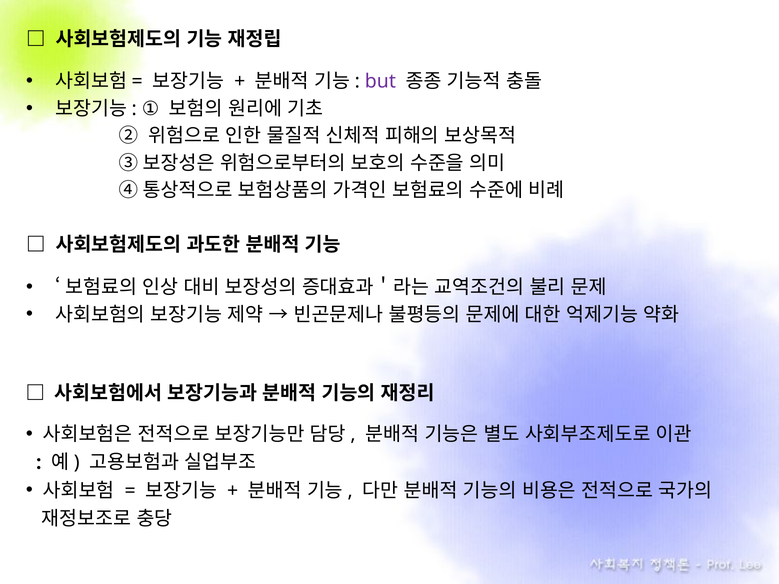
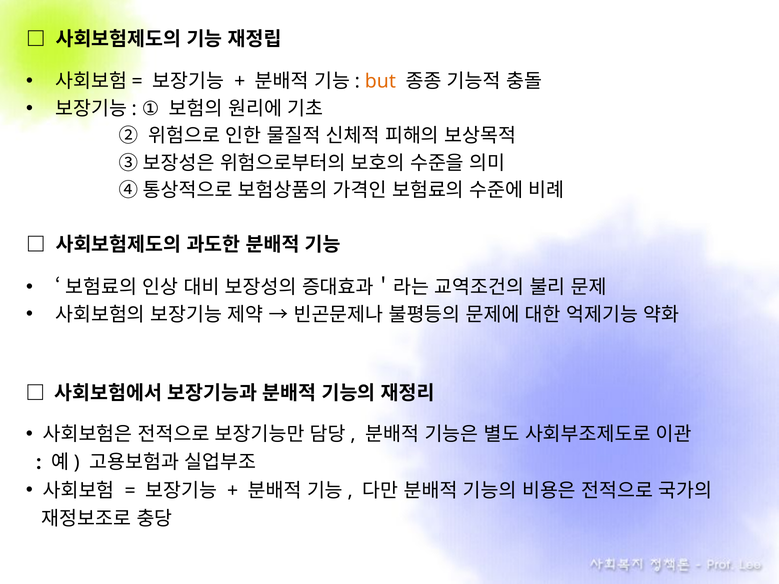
but colour: purple -> orange (380, 82)
